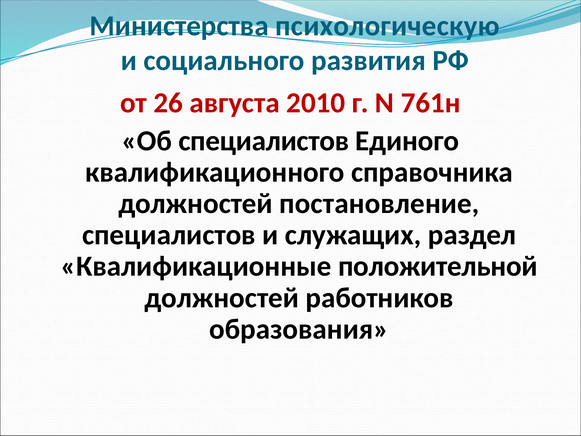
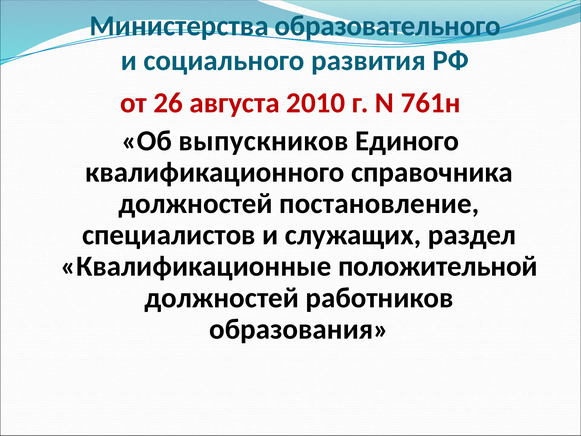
психологическую: психологическую -> образовательного (388, 26)
Об специалистов: специалистов -> выпускников (264, 141)
